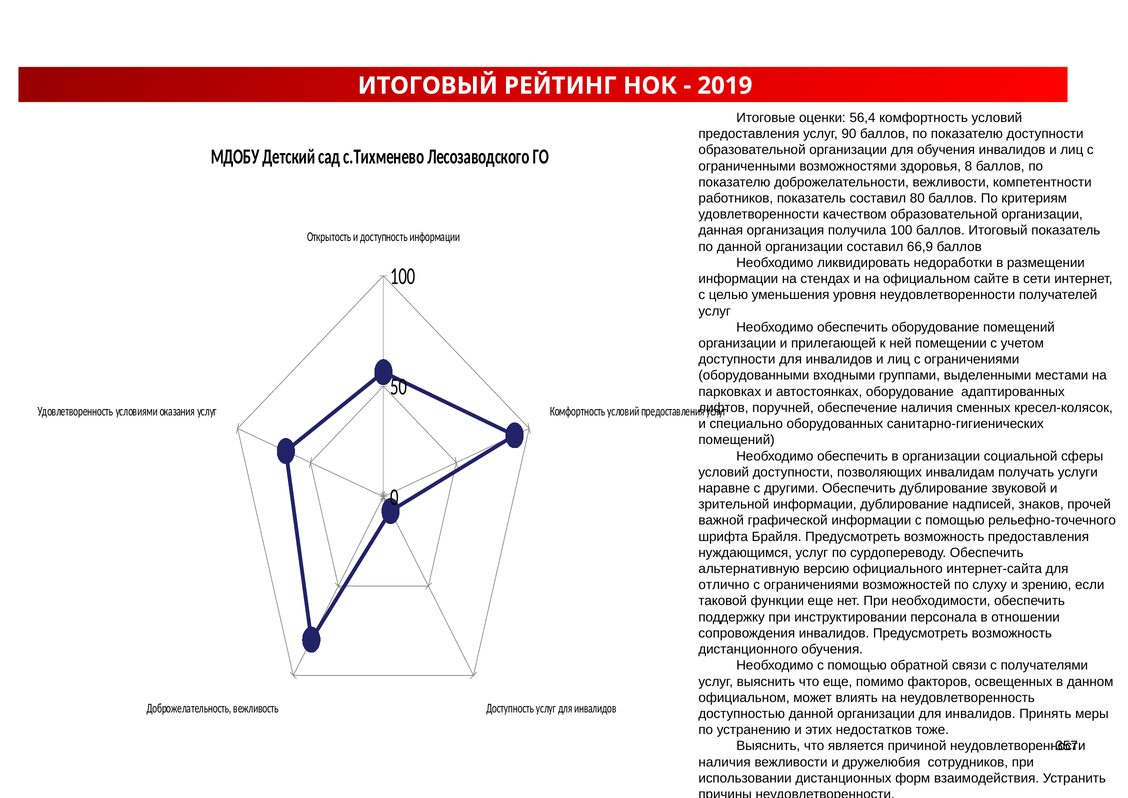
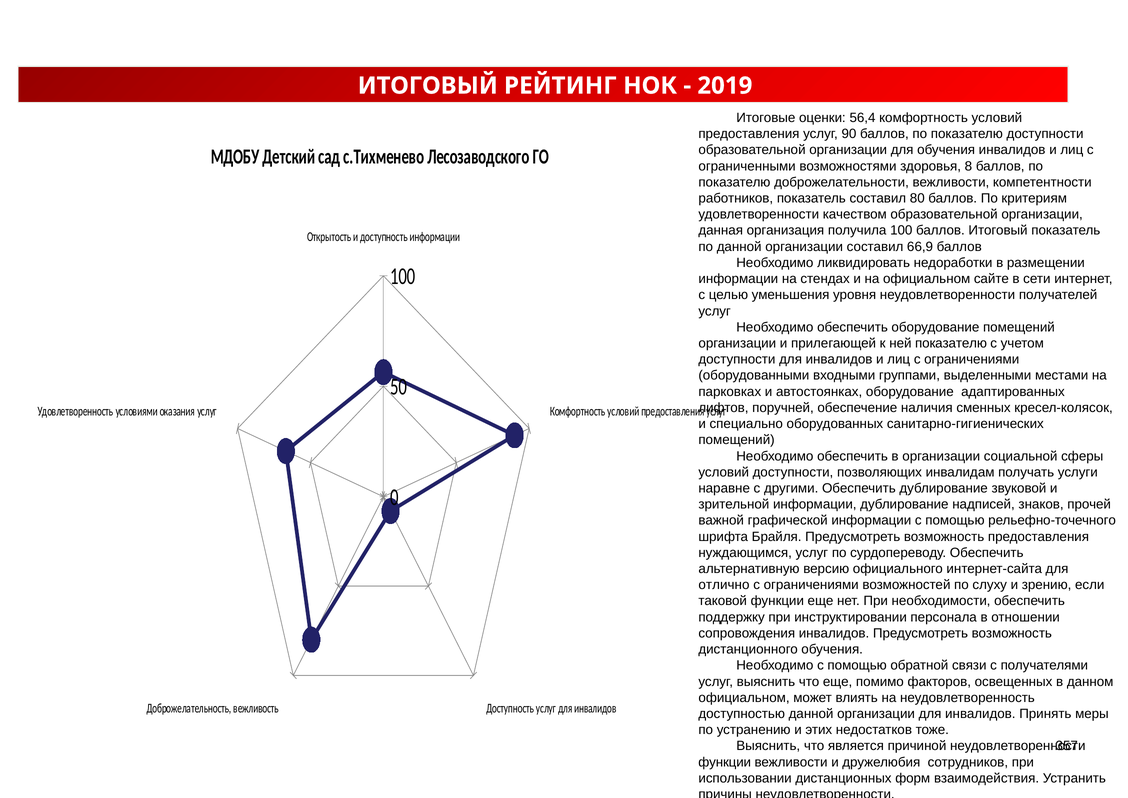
ней помещении: помещении -> показателю (951, 343)
наличия: наличия -> функции (725, 762)
